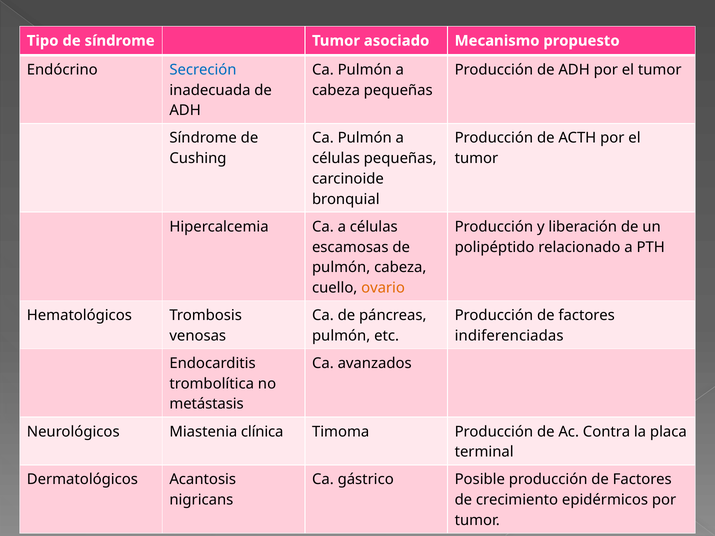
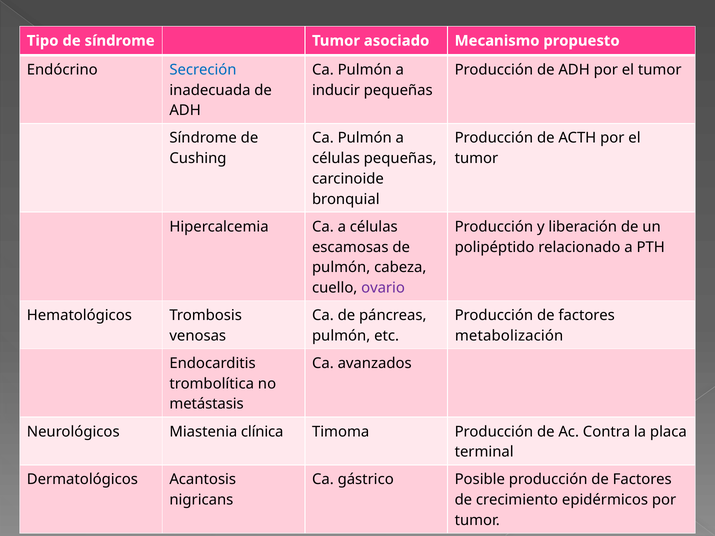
cabeza: cabeza -> inducir (336, 90)
ovario colour: orange -> purple (383, 288)
indiferenciadas: indiferenciadas -> metabolización (509, 336)
